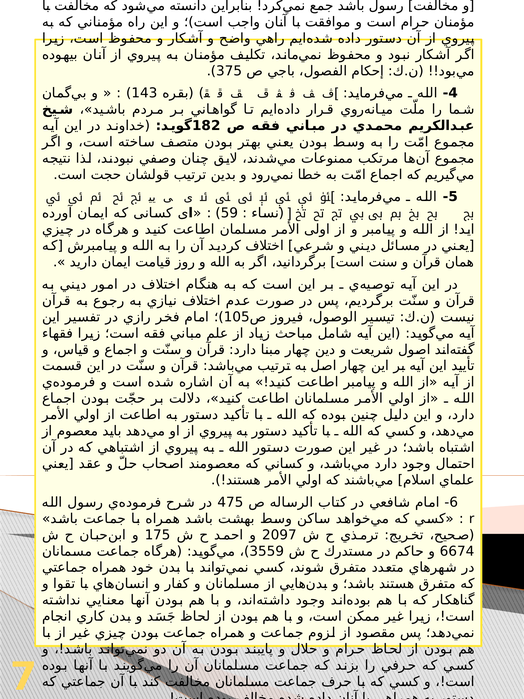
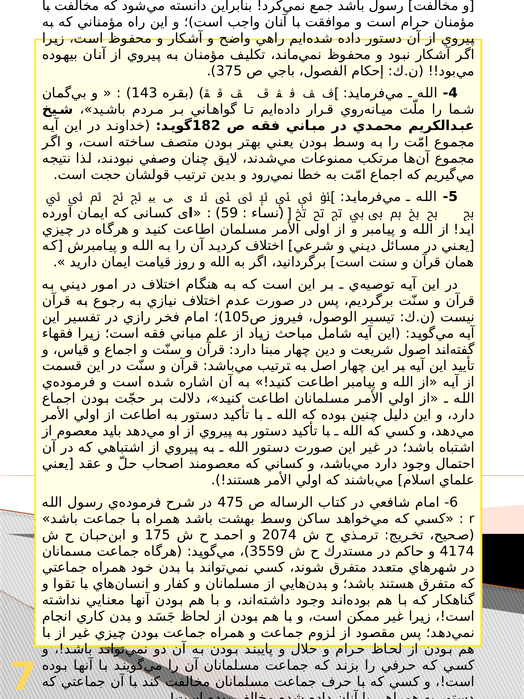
2097: 2097 -> 2074 (279, 535)
6674: 6674 -> 4174 (457, 551)
